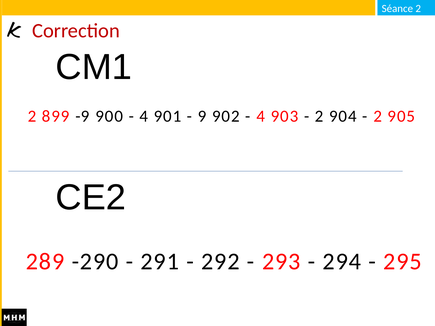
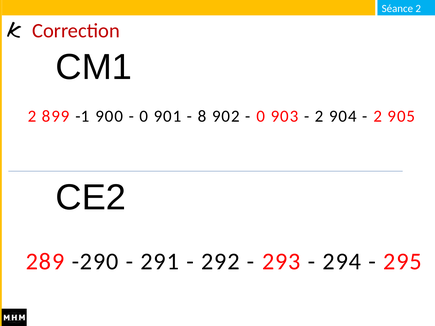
-9: -9 -> -1 (82, 116)
4: 4 -> 0 (144, 116)
9: 9 -> 8 (202, 116)
4: 4 -> 0 (261, 116)
